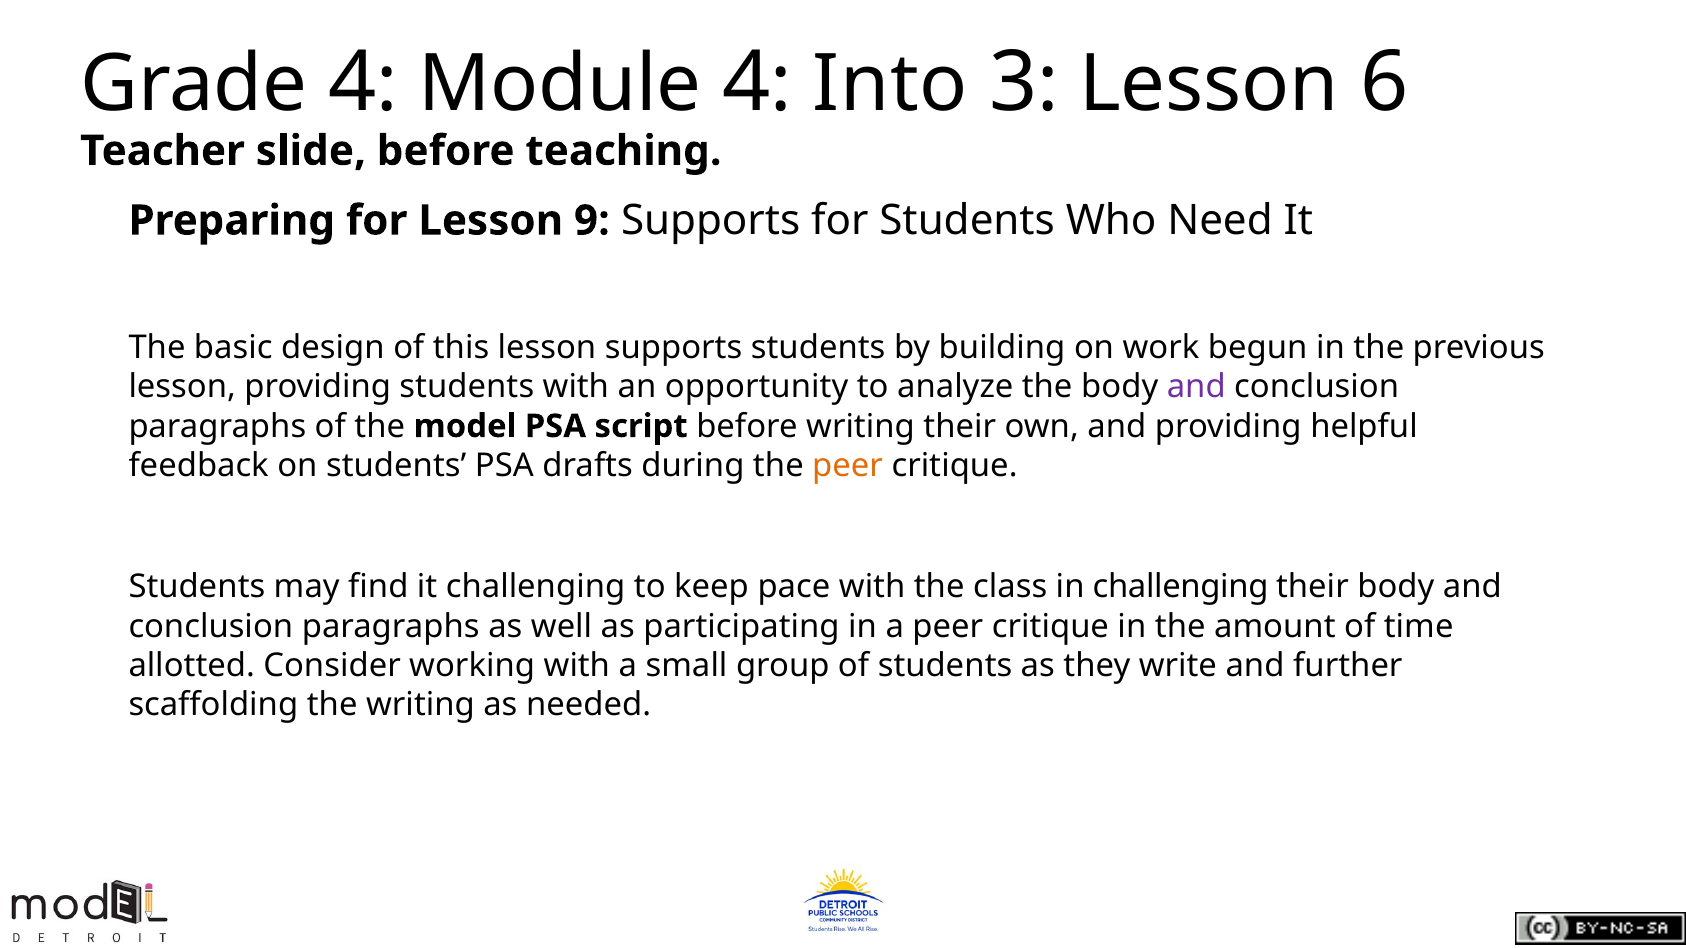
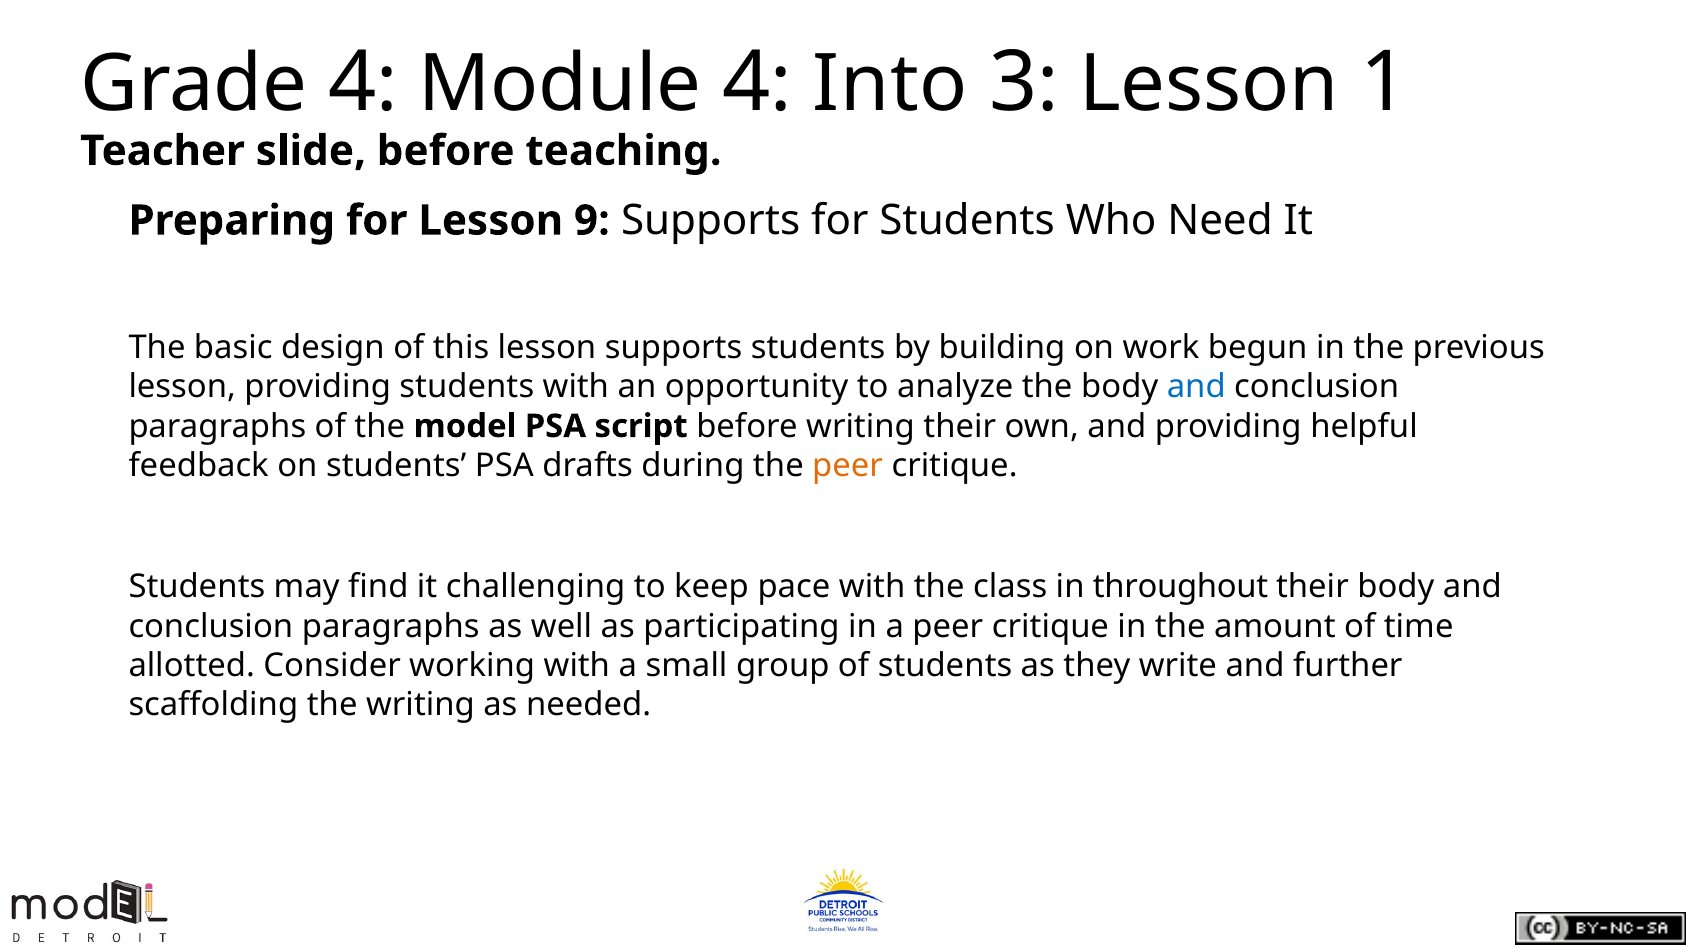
6: 6 -> 1 (1384, 82)
and colour: purple -> blue (1196, 387)
in challenging: challenging -> throughout (1181, 587)
